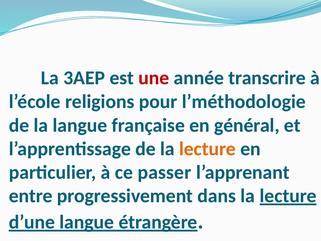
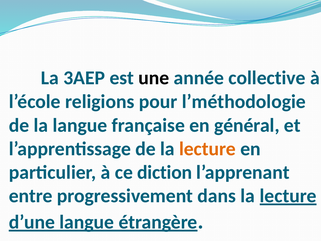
une colour: red -> black (154, 78)
transcrire: transcrire -> collective (267, 78)
passer: passer -> diction (165, 172)
